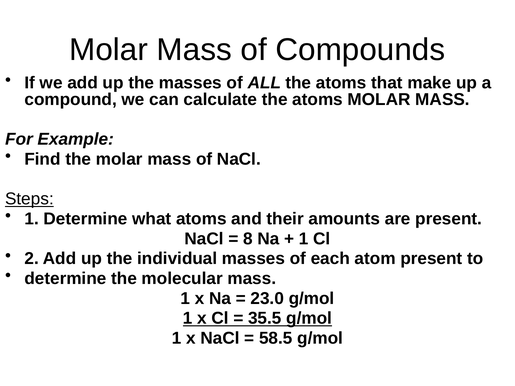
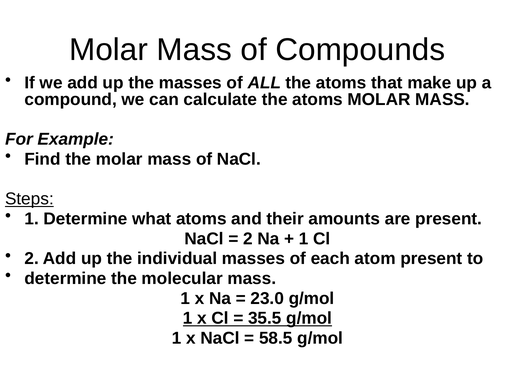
8: 8 -> 2 (248, 239)
